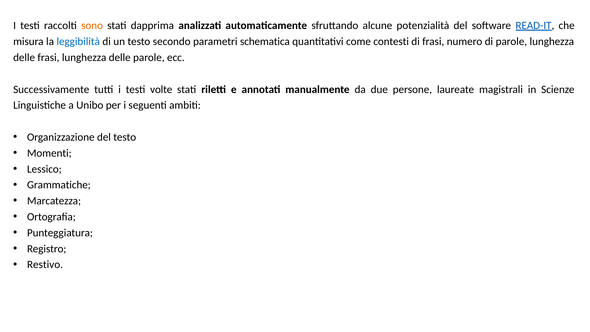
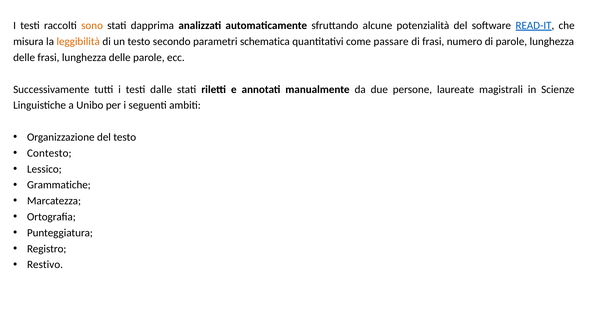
leggibilità colour: blue -> orange (78, 42)
contesti: contesti -> passare (391, 42)
volte: volte -> dalle (161, 89)
Momenti: Momenti -> Contesto (49, 153)
